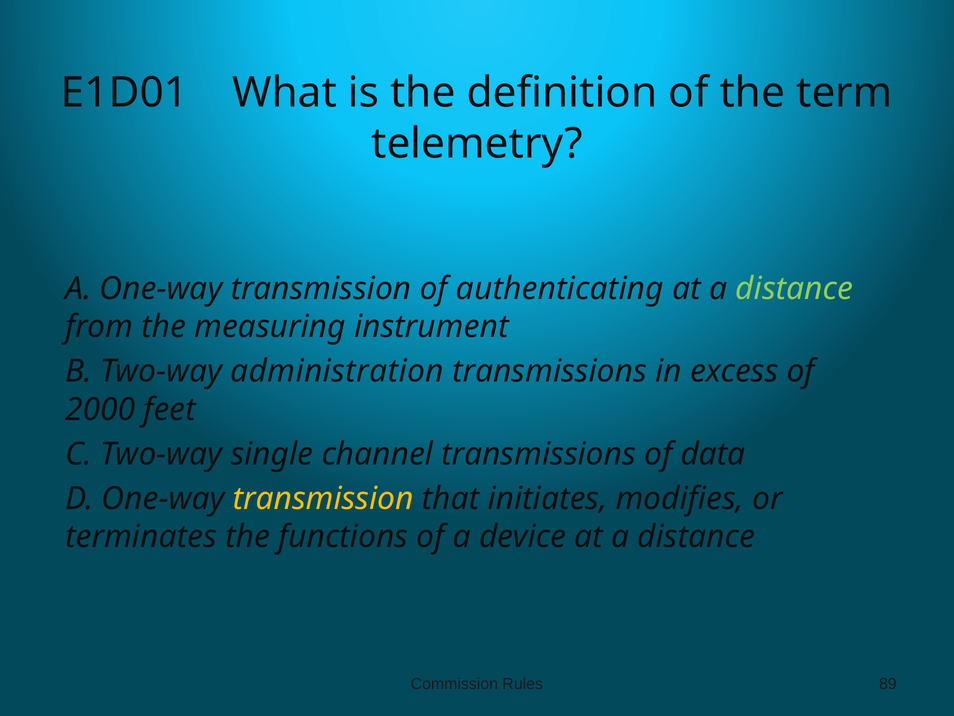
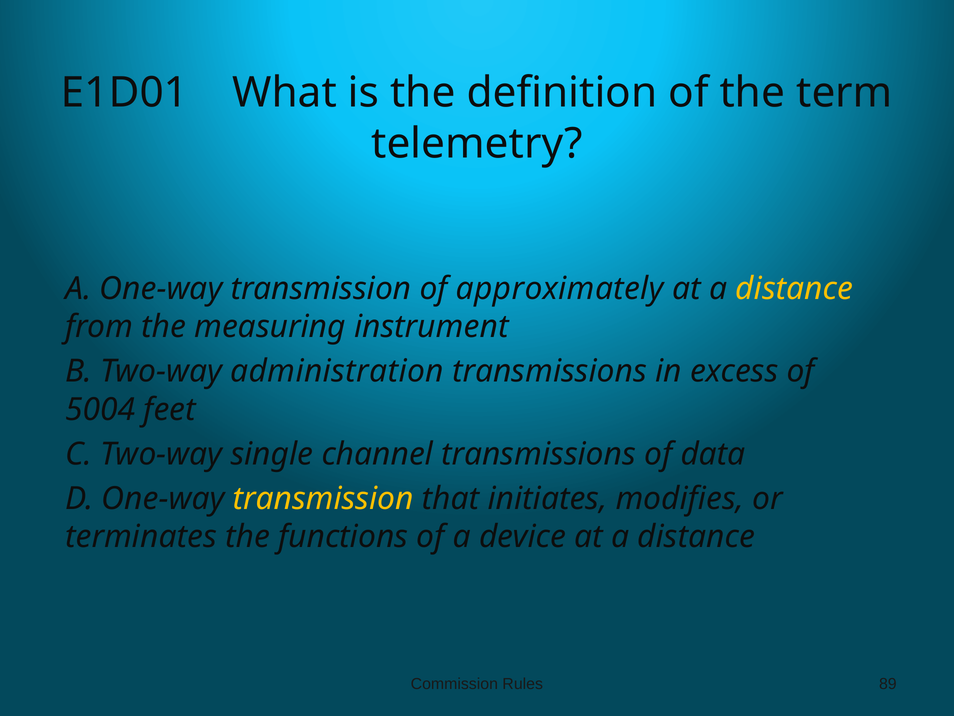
authenticating: authenticating -> approximately (560, 288)
distance colour: light green -> yellow (794, 288)
2000: 2000 -> 5004 (100, 409)
